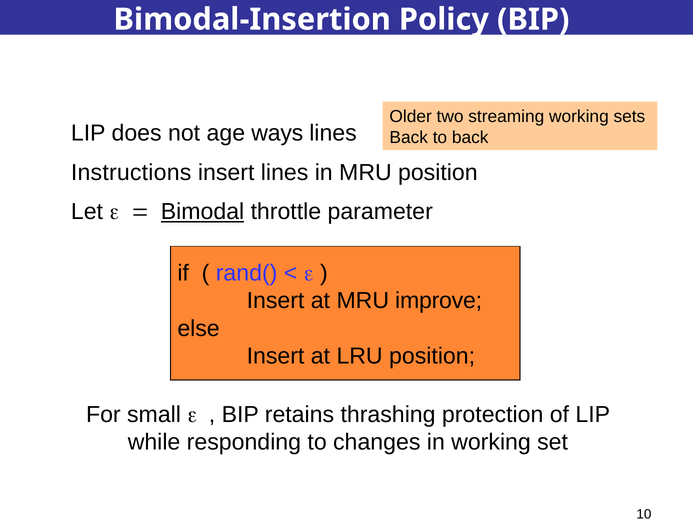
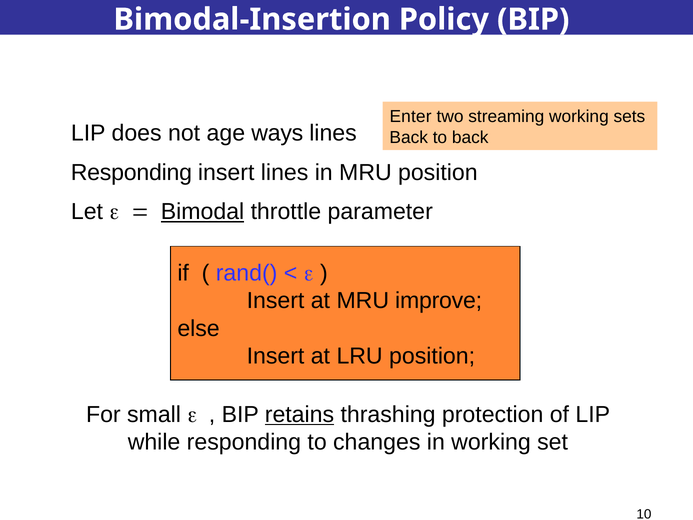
Older: Older -> Enter (411, 117)
Instructions: Instructions -> Responding (131, 172)
retains underline: none -> present (299, 414)
